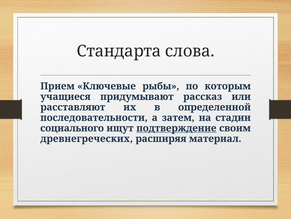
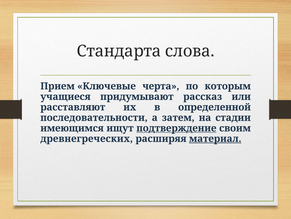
рыбы: рыбы -> черта (161, 86)
социального: социального -> имеющимся (72, 128)
материал underline: none -> present (215, 138)
